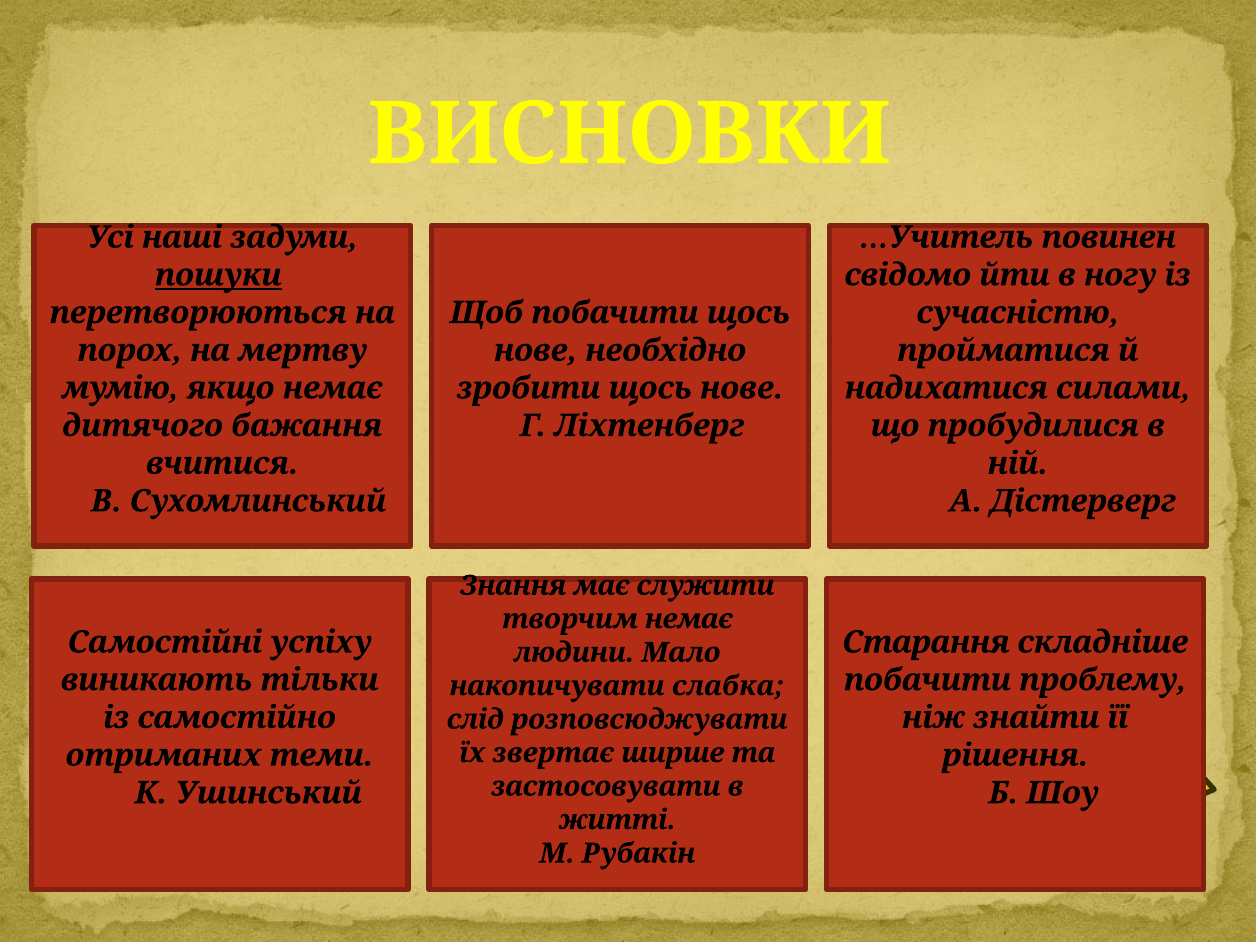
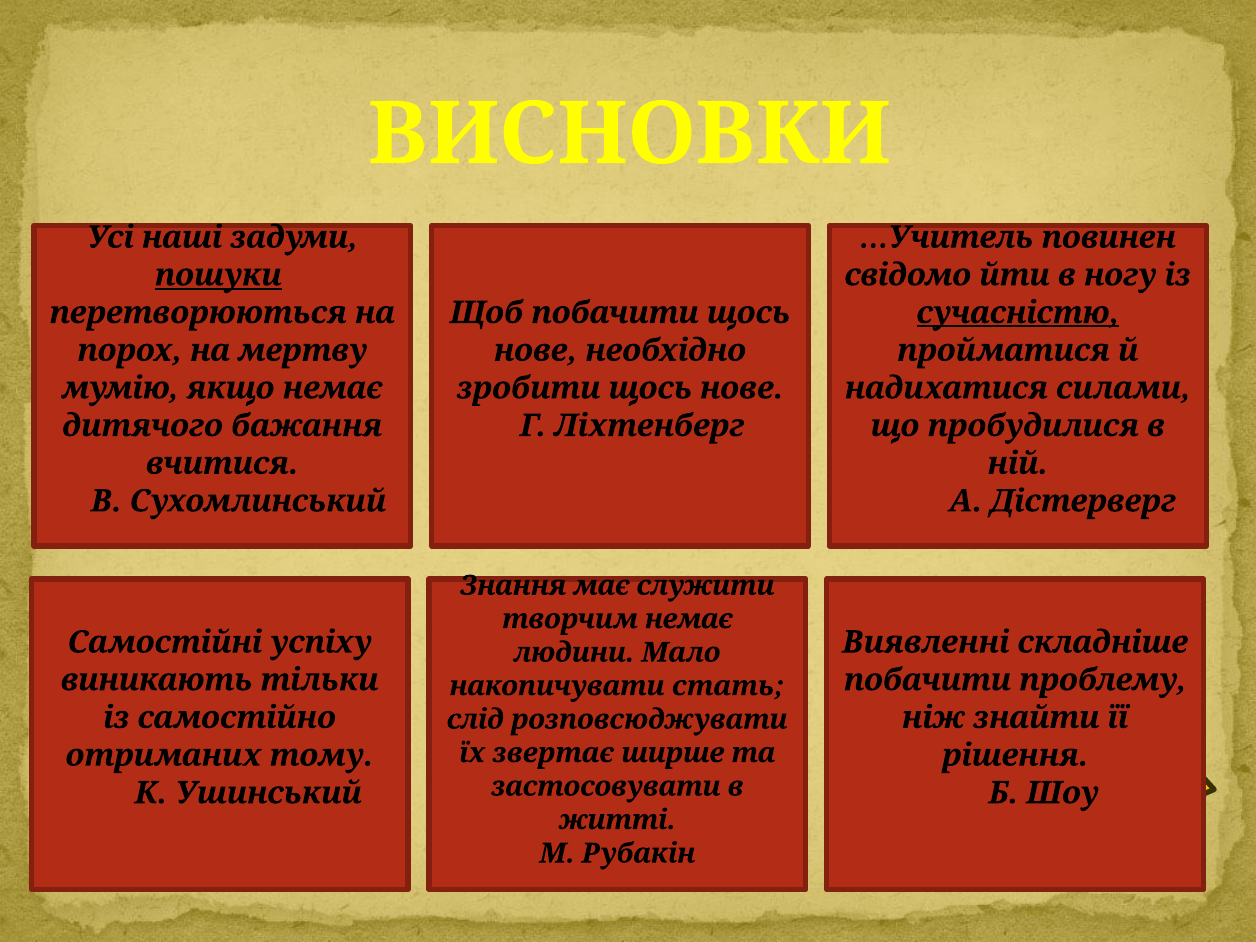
сучасністю underline: none -> present (1018, 313)
Старання: Старання -> Виявленні (926, 642)
слабка: слабка -> стать (728, 686)
теми: теми -> тому (322, 755)
